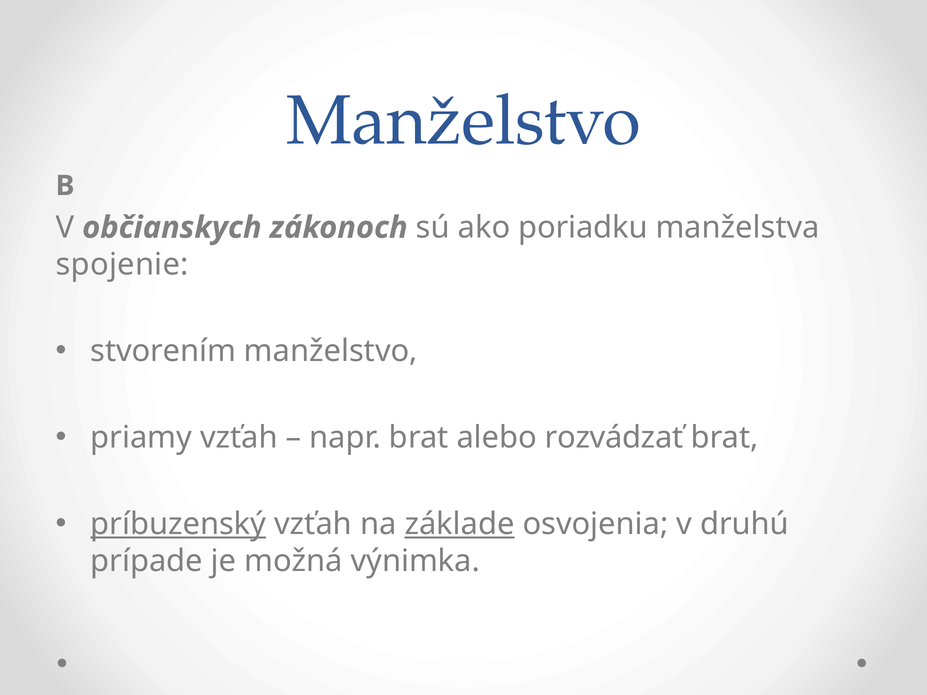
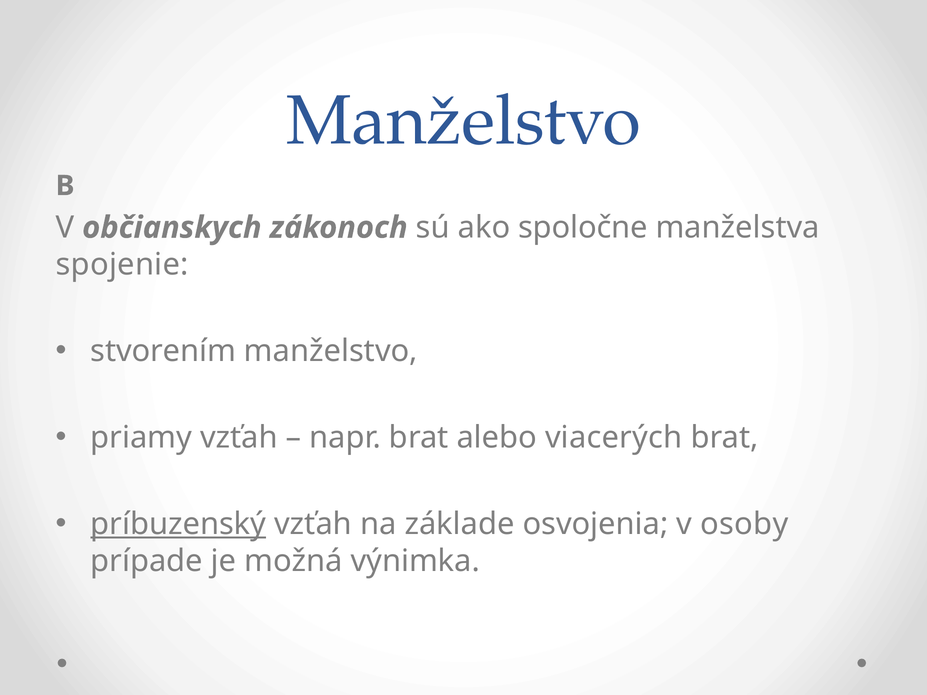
poriadku: poriadku -> spoločne (583, 228)
rozvádzať: rozvádzať -> viacerých (614, 438)
základe underline: present -> none (460, 524)
druhú: druhú -> osoby (744, 524)
